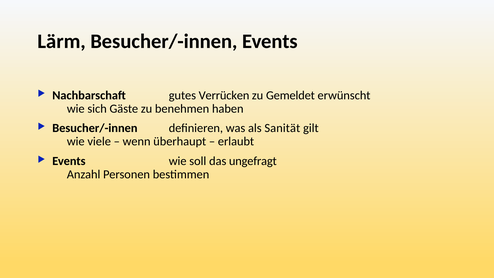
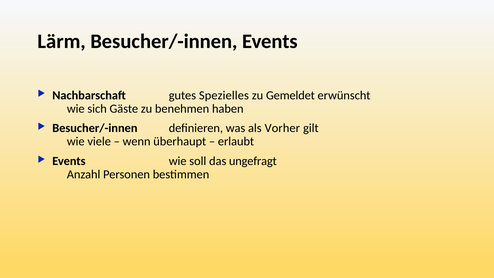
Verrücken: Verrücken -> Spezielles (224, 95)
Sanität: Sanität -> Vorher (282, 128)
